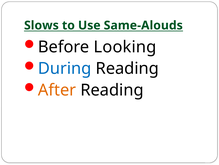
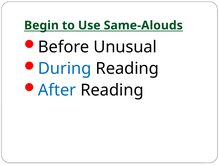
Slows: Slows -> Begin (41, 25)
Looking: Looking -> Unusual (125, 47)
After colour: orange -> blue (57, 90)
